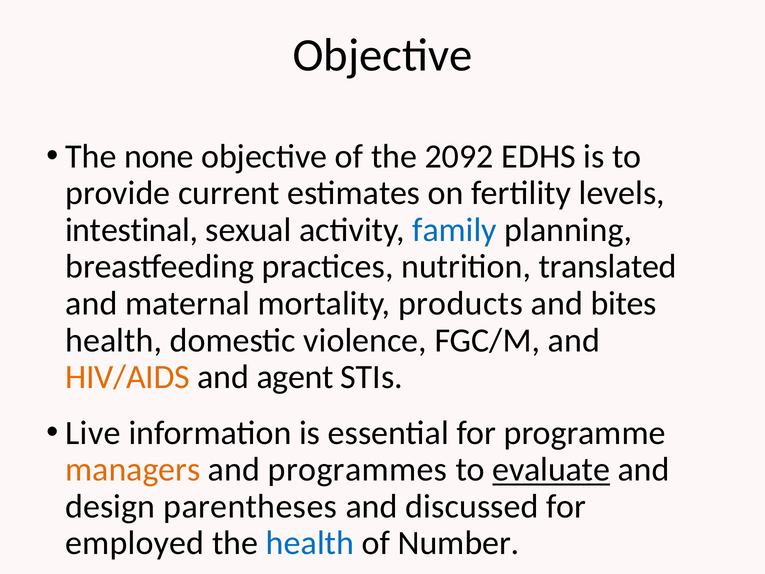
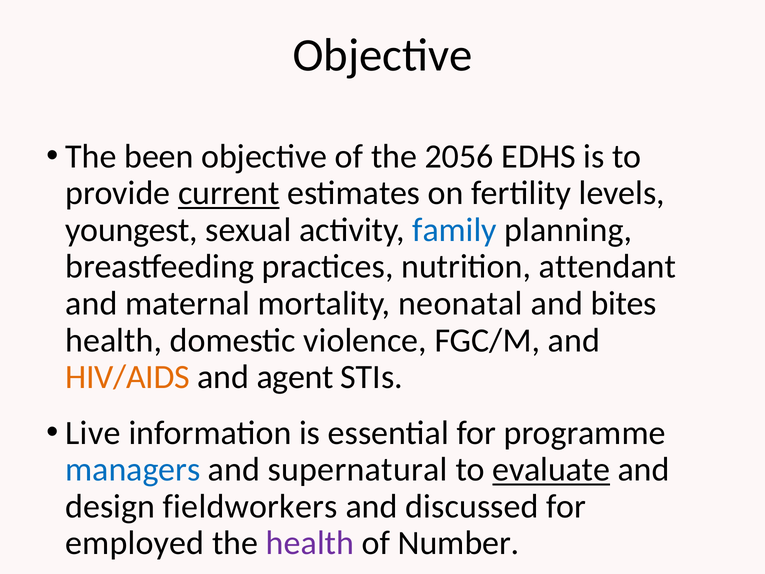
none: none -> been (159, 156)
2092: 2092 -> 2056 (459, 156)
current underline: none -> present (229, 193)
intestinal: intestinal -> youngest (132, 230)
translated: translated -> attendant (607, 267)
products: products -> neonatal (460, 303)
managers colour: orange -> blue (133, 469)
programmes: programmes -> supernatural (358, 469)
parentheses: parentheses -> fieldworkers (250, 506)
health colour: blue -> purple (310, 543)
